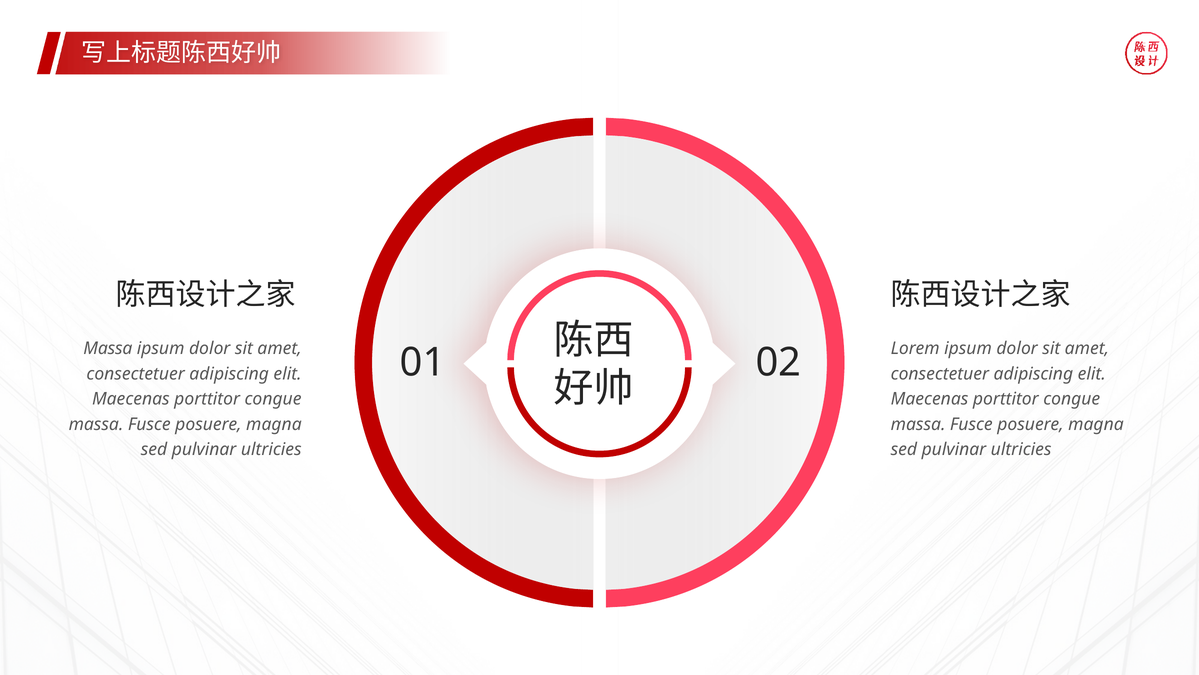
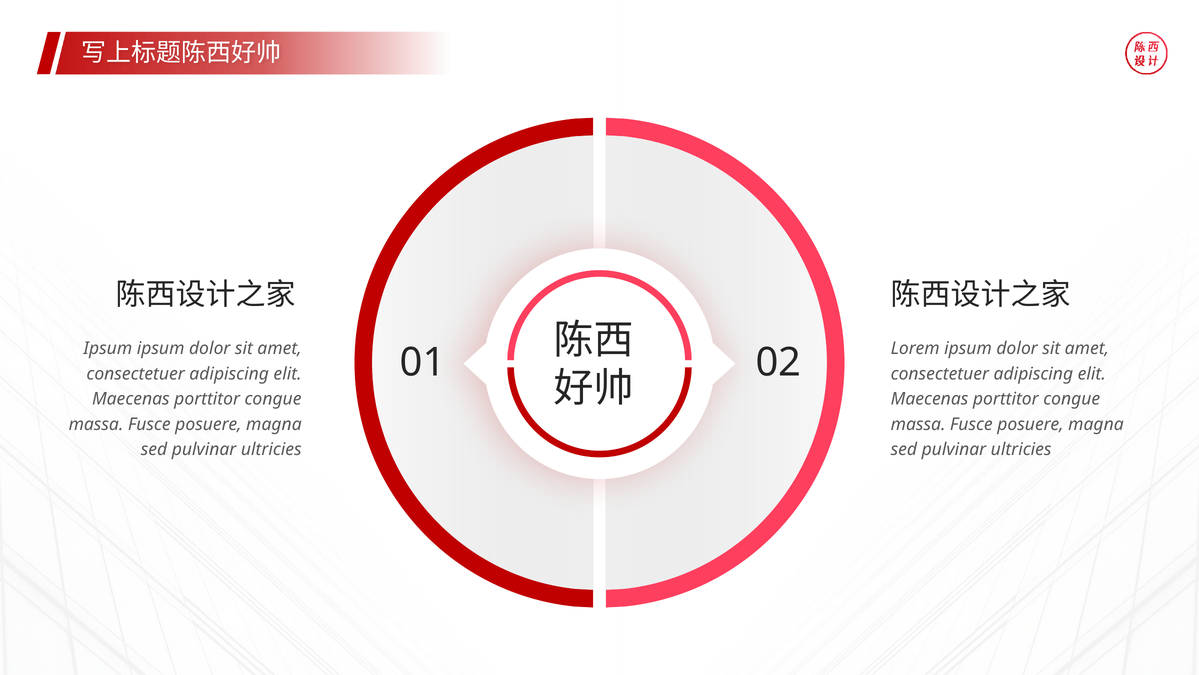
Massa: Massa -> Ipsum (108, 348)
